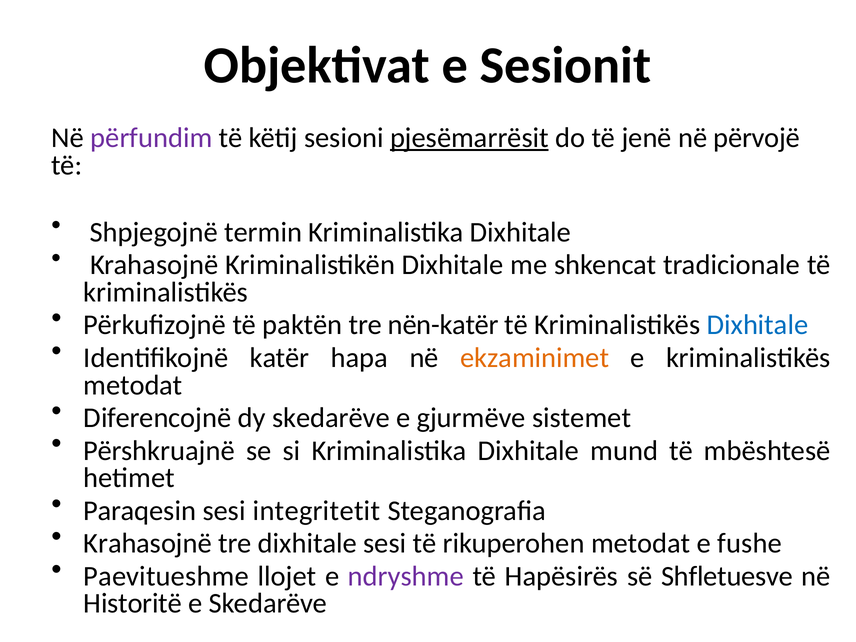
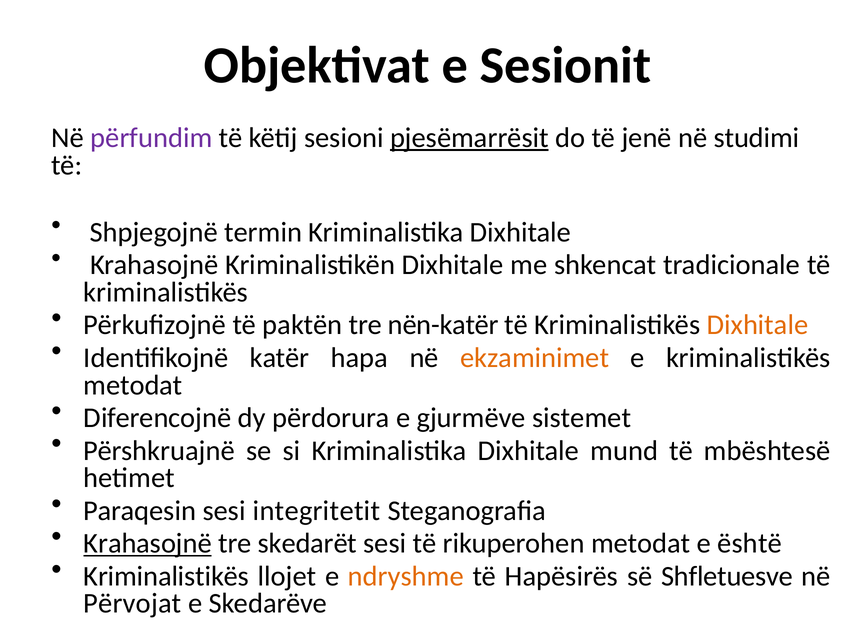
përvojë: përvojë -> studimi (757, 138)
Dixhitale colour: blue -> orange (757, 325)
dy skedarëve: skedarëve -> përdorura (331, 418)
Krahasojnë underline: none -> present (148, 543)
tre dixhitale: dixhitale -> skedarët (307, 543)
fushe: fushe -> është (750, 543)
Paevitueshme: Paevitueshme -> Kriminalistikës (166, 576)
ndryshme colour: purple -> orange (406, 576)
Historitë: Historitë -> Përvojat (132, 604)
